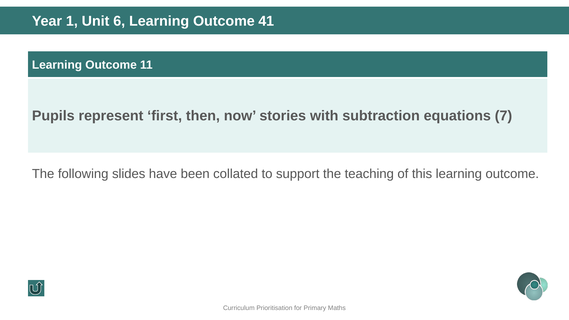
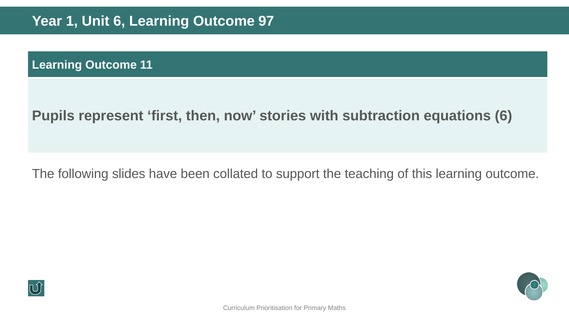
41: 41 -> 97 (266, 21)
equations 7: 7 -> 6 (503, 116)
